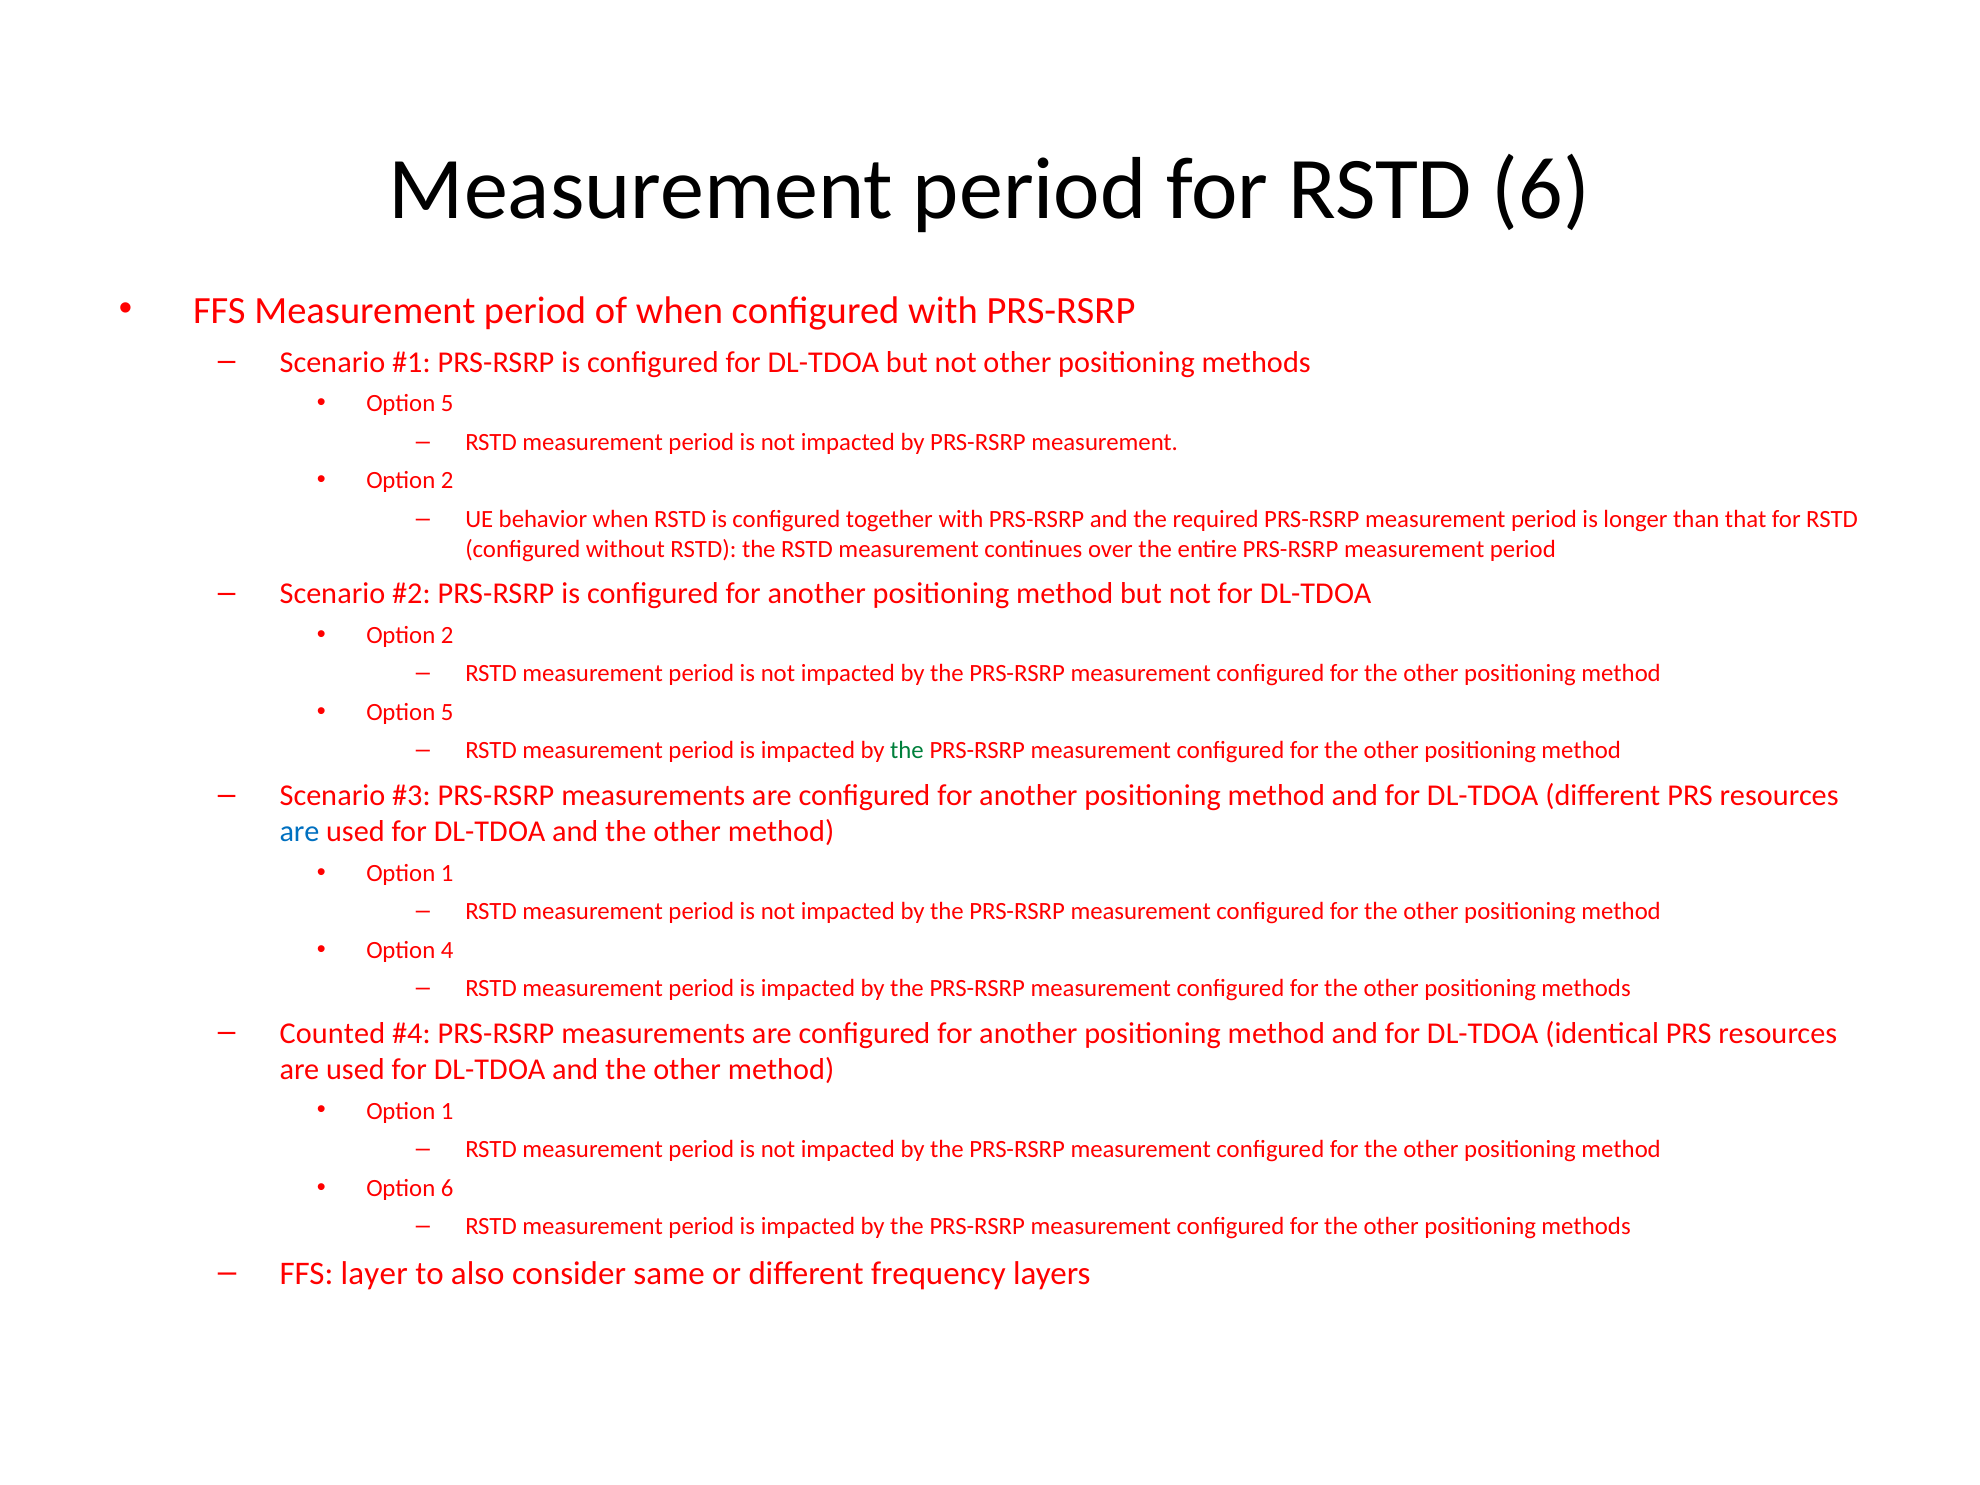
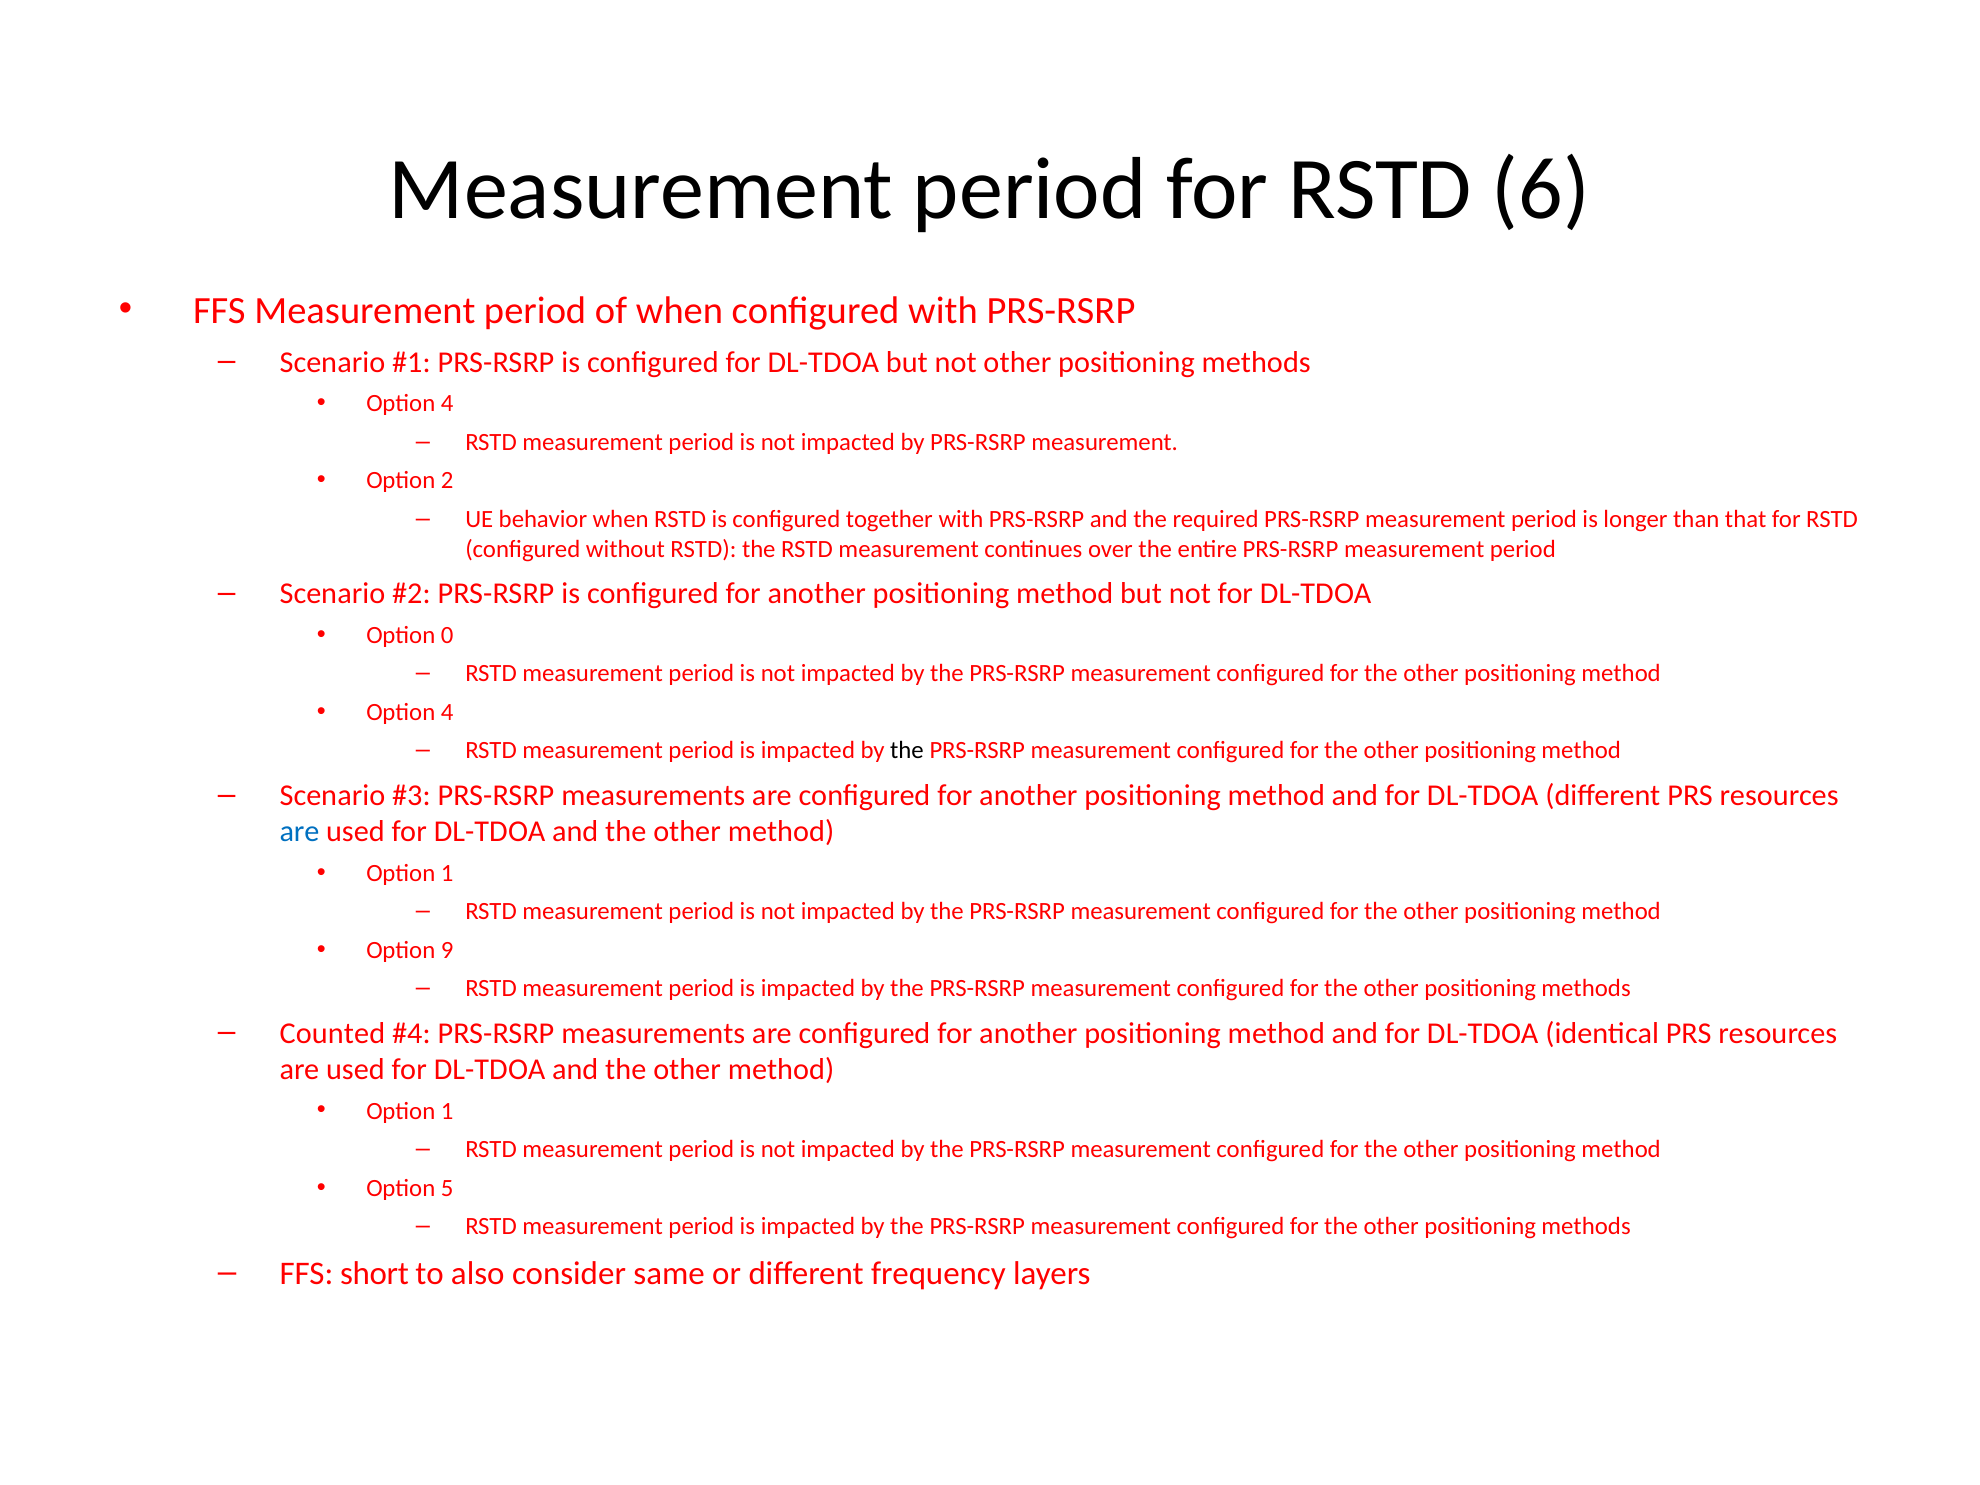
5: 5 -> 4 (447, 404)
2: 2 -> 0 (447, 635)
5: 5 -> 4 (447, 712)
the colour: green -> black (907, 751)
4: 4 -> 9 (447, 950)
Option 6: 6 -> 5 (447, 1188)
layer: layer -> short (374, 1274)
